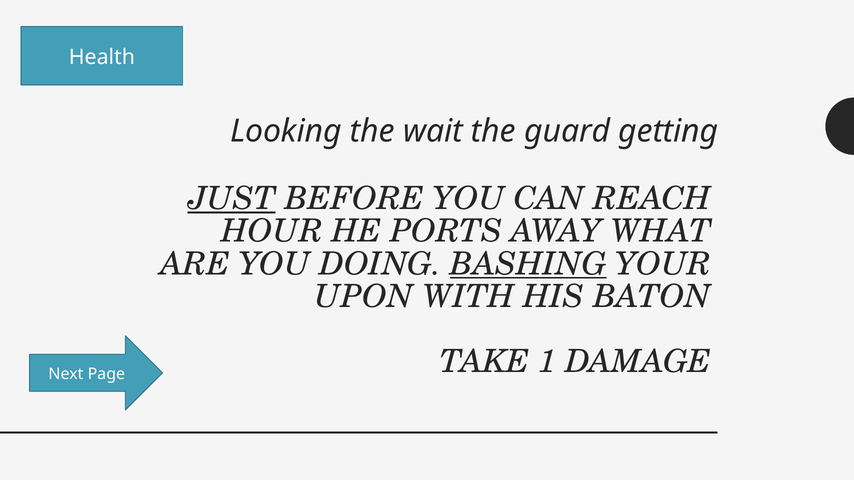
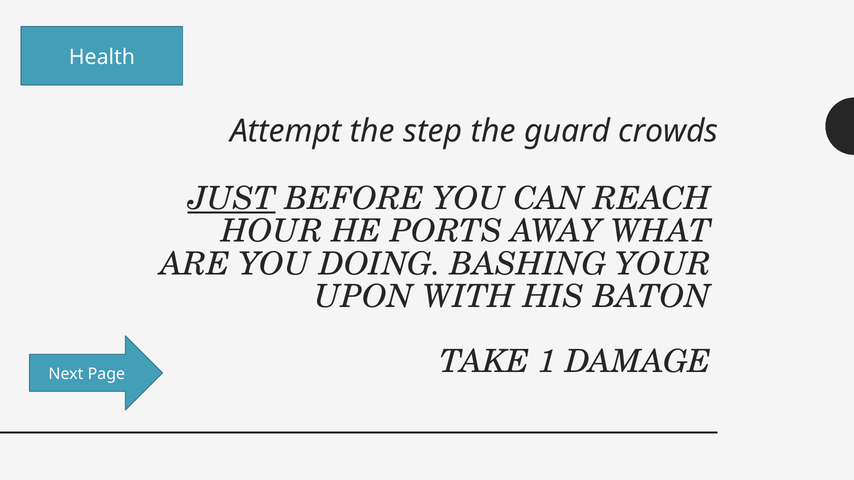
Looking: Looking -> Attempt (286, 131)
wait: wait -> step (433, 131)
getting: getting -> crowds (668, 131)
BASHING underline: present -> none (528, 264)
